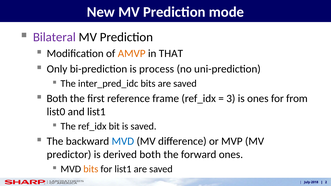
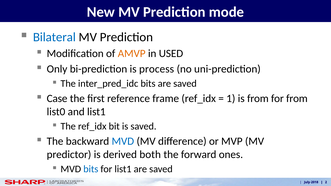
Bilateral colour: purple -> blue (54, 37)
THAT: THAT -> USED (171, 54)
Both: Both -> Case (57, 99)
3: 3 -> 1 (231, 99)
is ones: ones -> from (258, 99)
bits colour: orange -> blue (91, 169)
